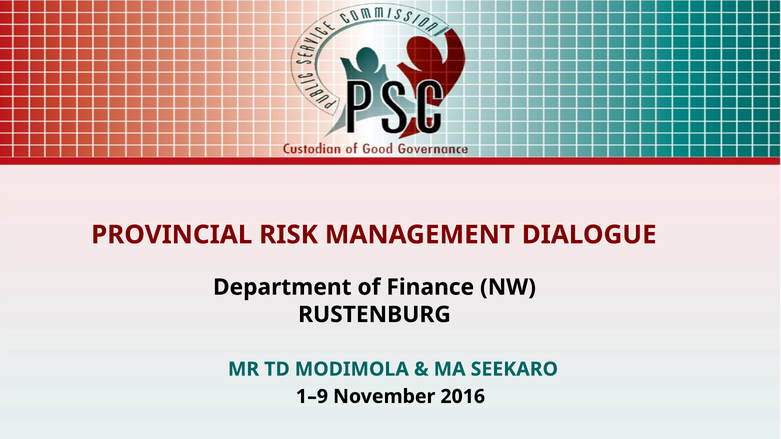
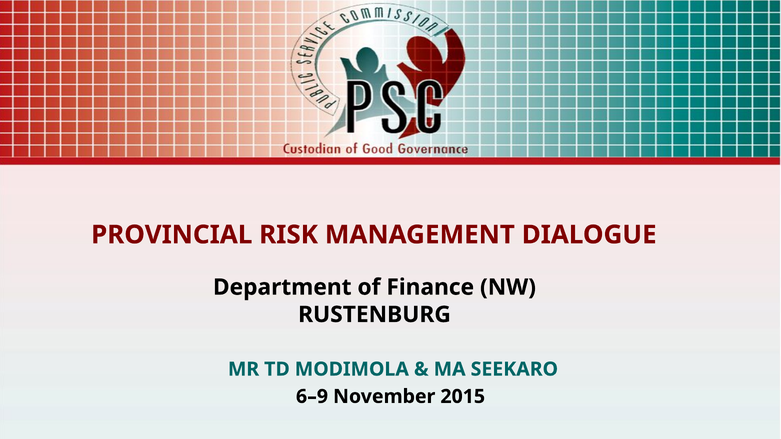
1–9: 1–9 -> 6–9 (312, 397)
2016: 2016 -> 2015 (463, 397)
